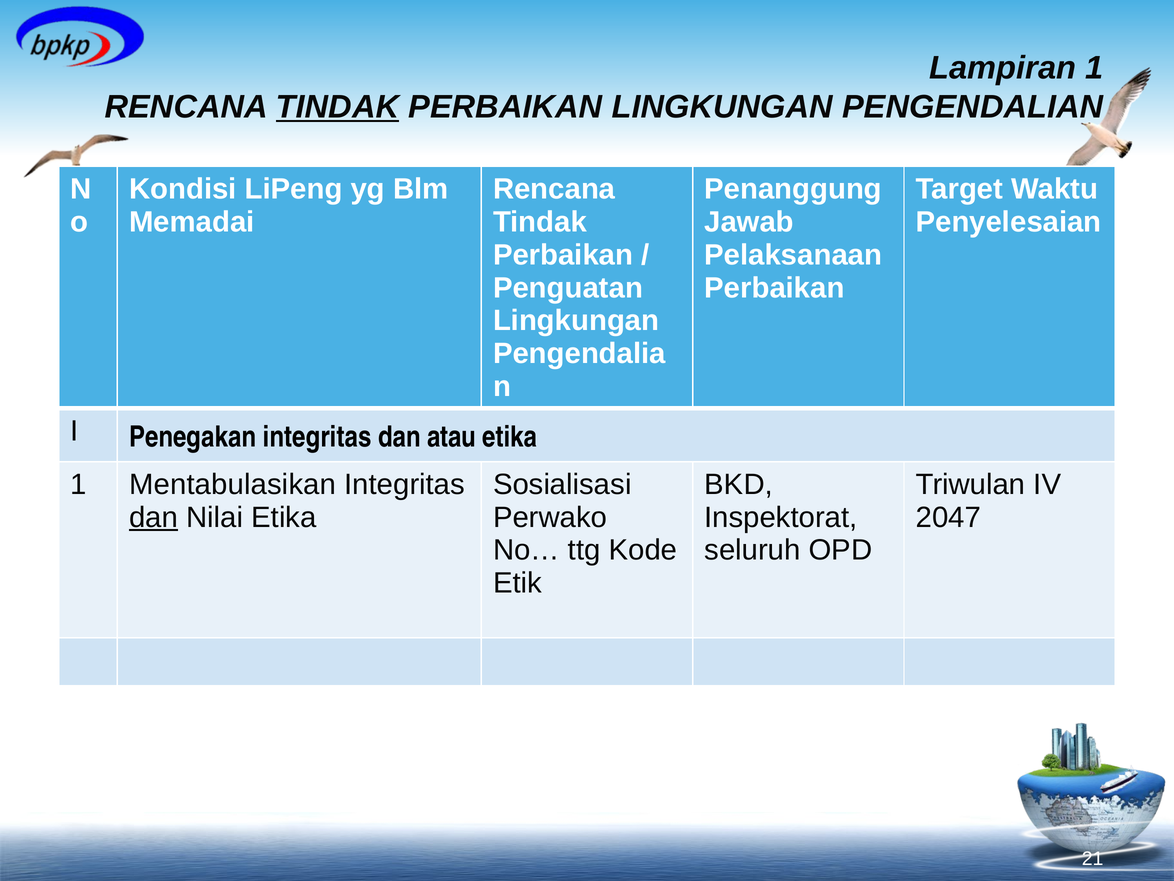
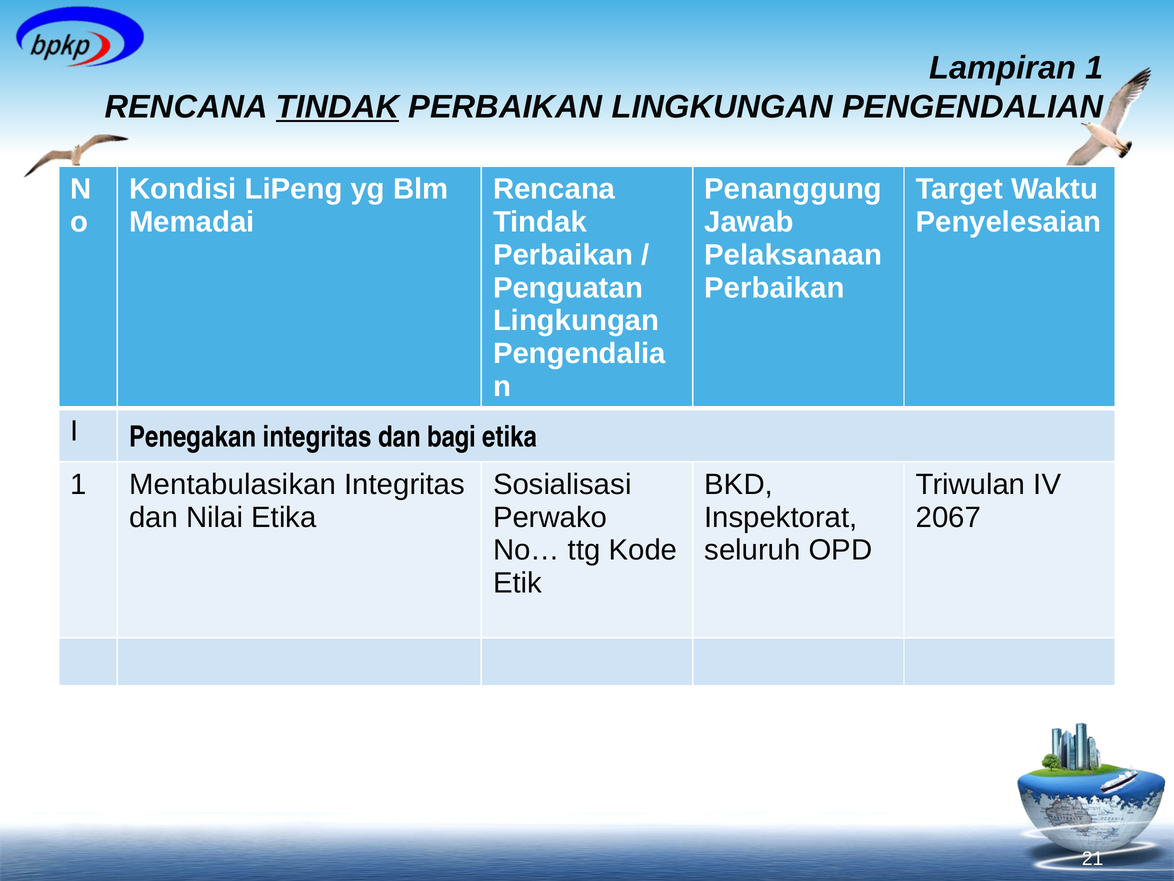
atau: atau -> bagi (452, 437)
dan underline: present -> none (154, 517)
2047: 2047 -> 2067 (948, 517)
